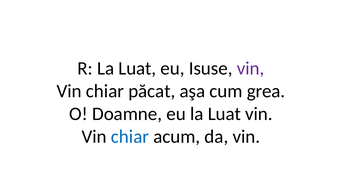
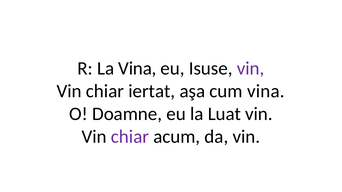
R La Luat: Luat -> Vina (137, 68)
păcat: păcat -> iertat (152, 91)
cum grea: grea -> vina (266, 91)
chiar colour: blue -> purple (130, 137)
